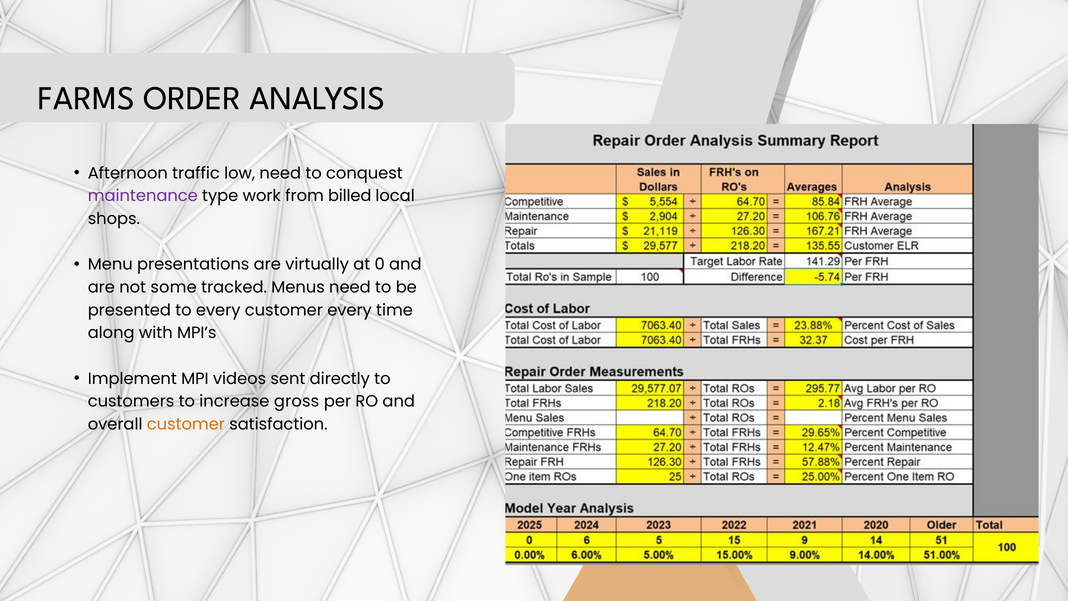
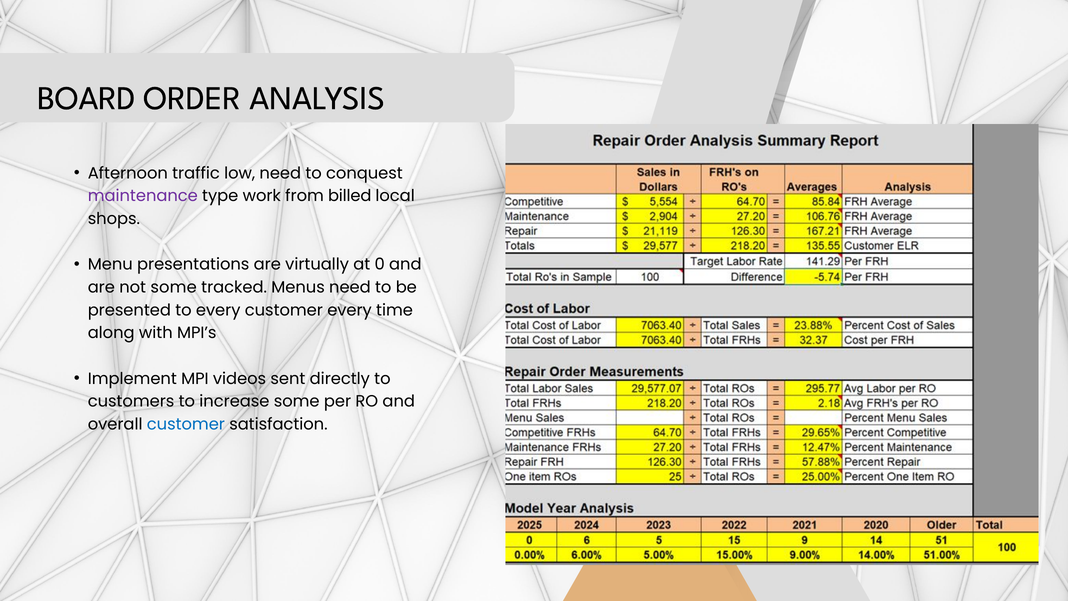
FARMS: FARMS -> BOARD (86, 98)
increase gross: gross -> some (297, 401)
customer colour: orange -> blue (186, 424)
